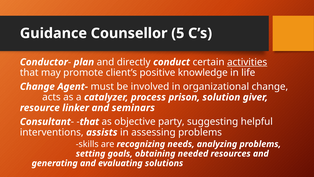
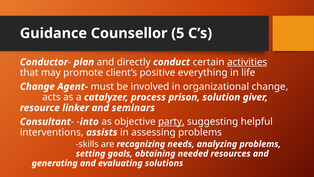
knowledge: knowledge -> everything (203, 73)
that: that -> into (89, 121)
party underline: none -> present (171, 121)
